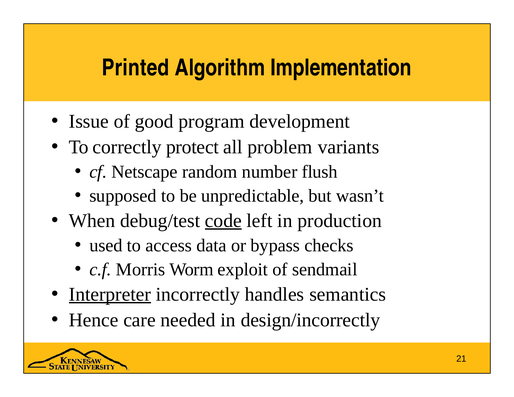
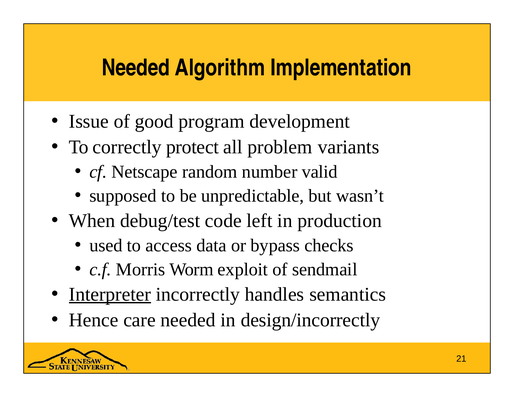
Printed: Printed -> Needed (136, 68)
flush: flush -> valid (320, 172)
code underline: present -> none (223, 221)
